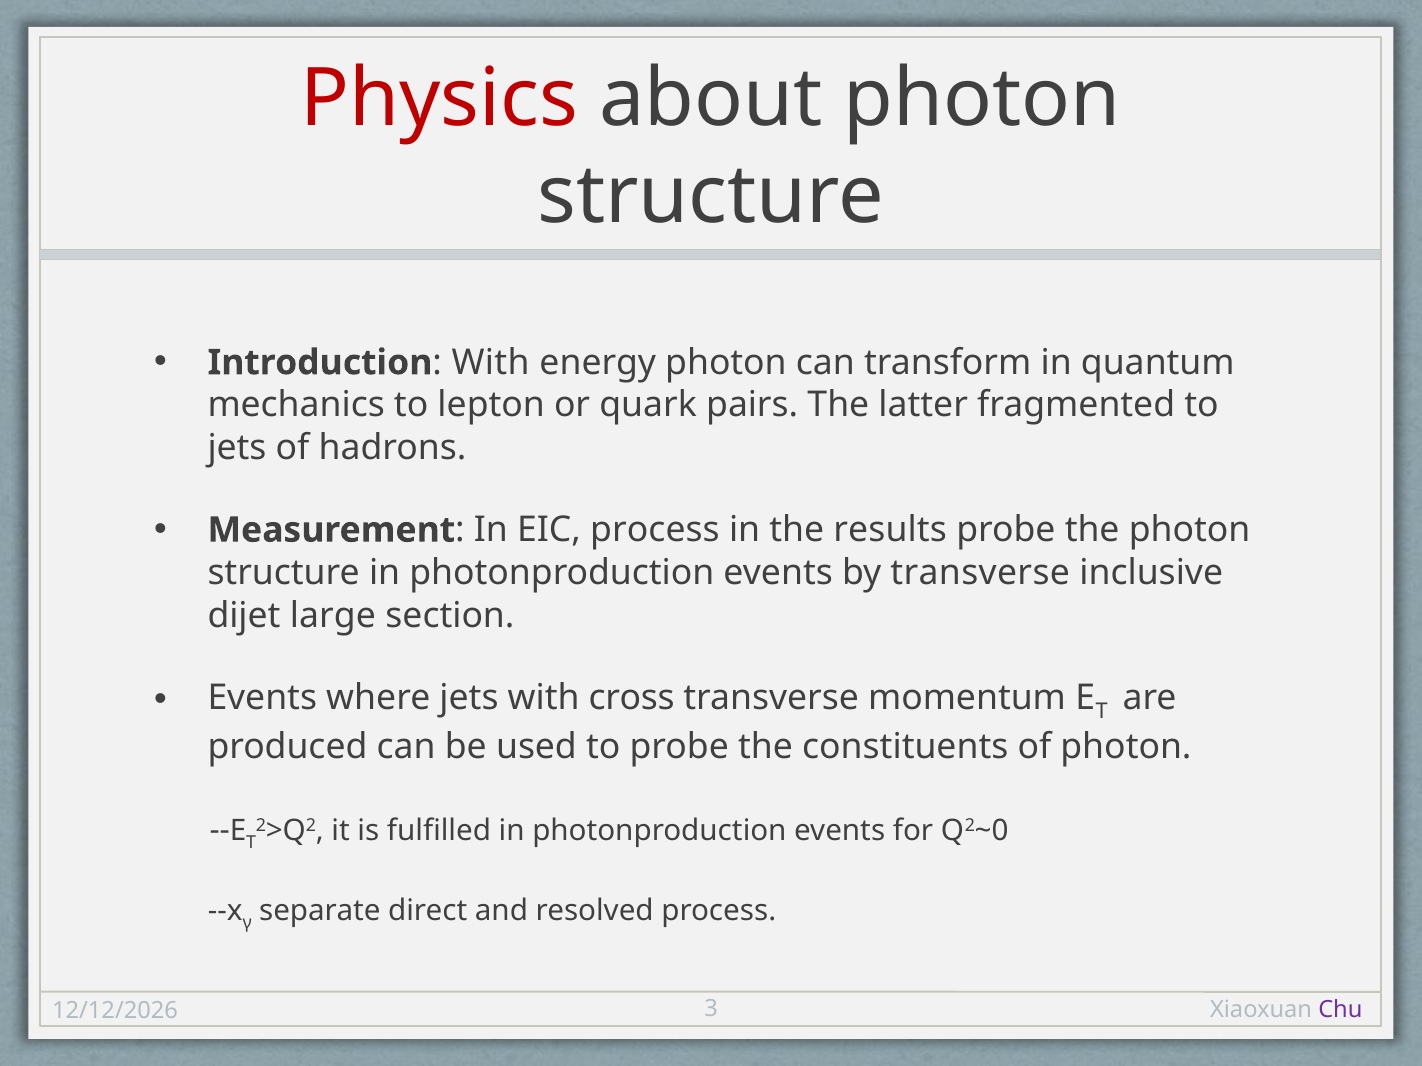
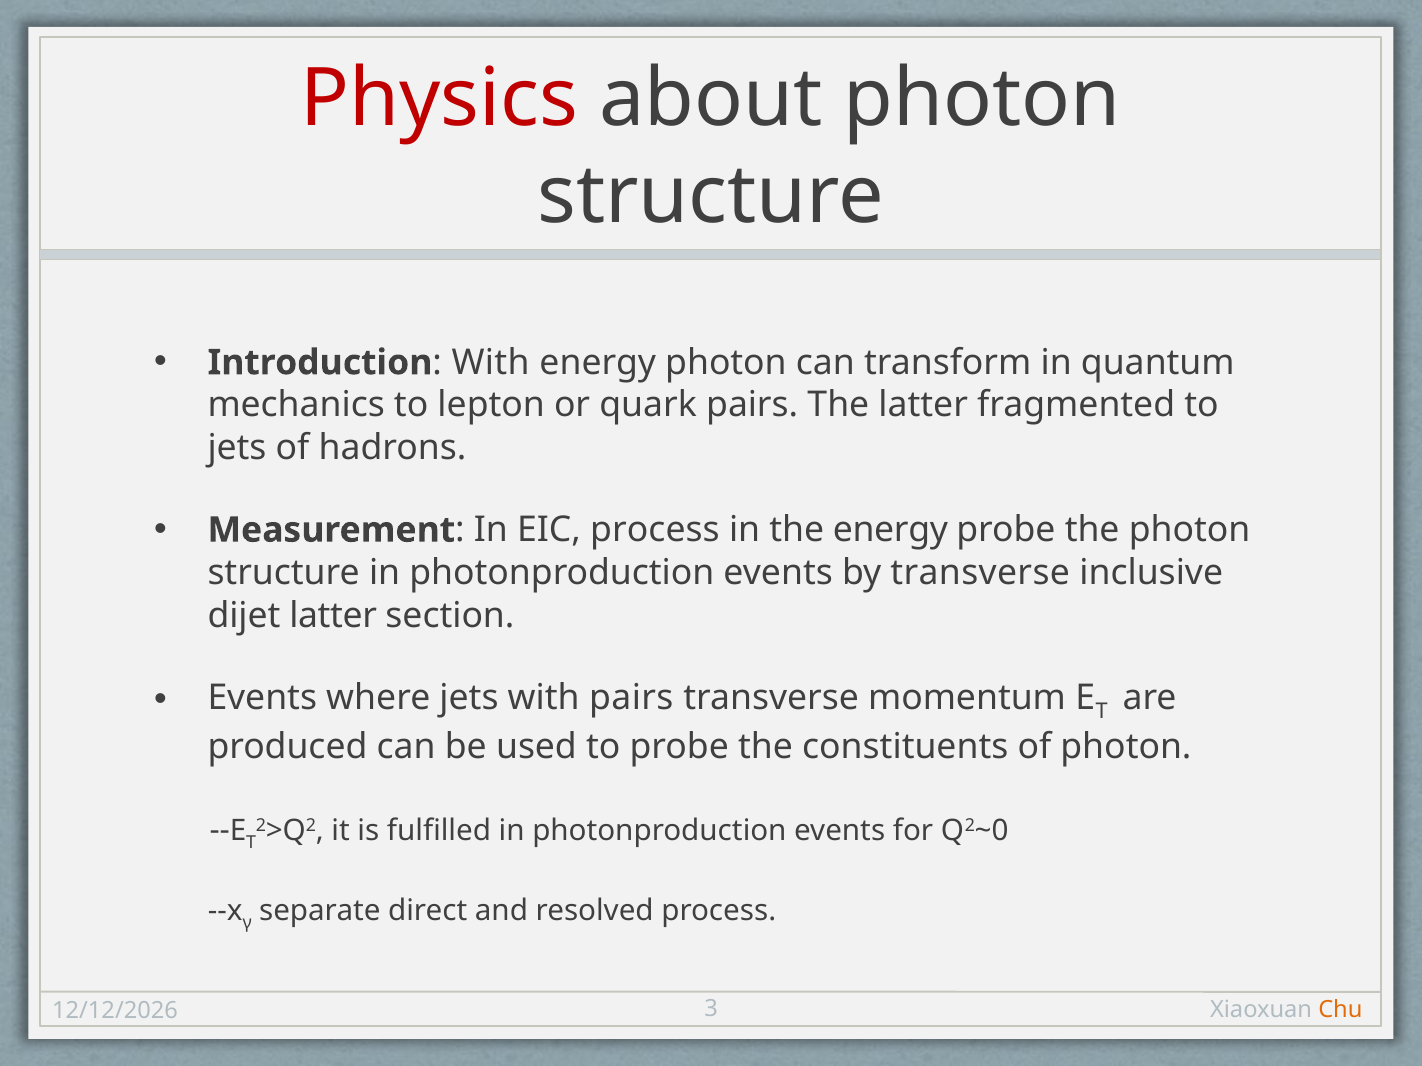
the results: results -> energy (890, 530)
dijet large: large -> latter (333, 616)
with cross: cross -> pairs (631, 698)
Chu colour: purple -> orange (1340, 1011)
